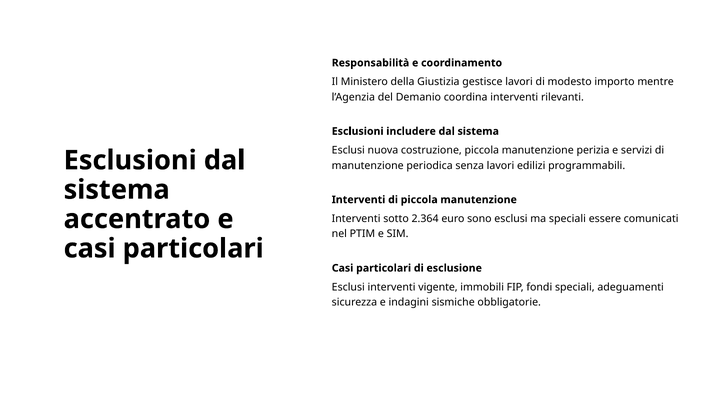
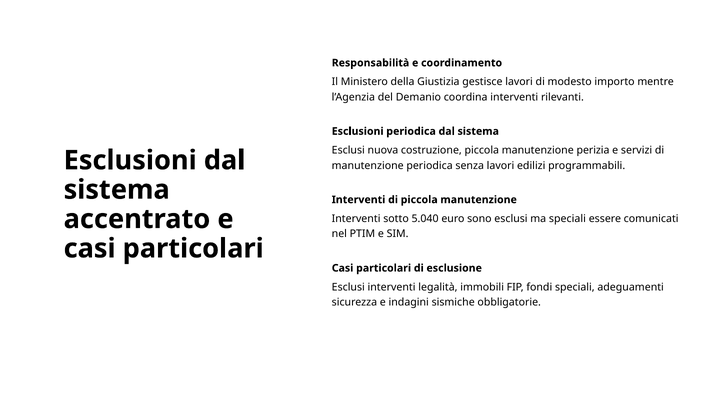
Esclusioni includere: includere -> periodica (411, 131)
2.364: 2.364 -> 5.040 (425, 219)
vigente: vigente -> legalità (438, 287)
